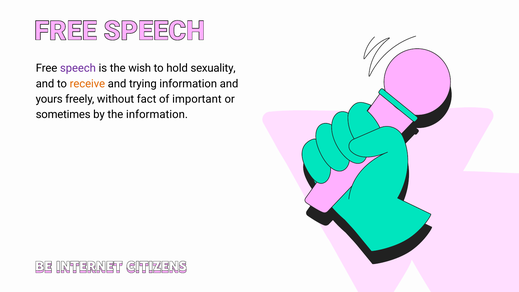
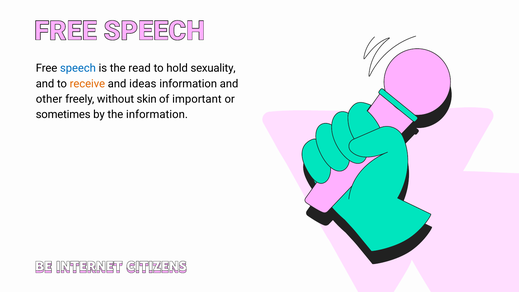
speech colour: purple -> blue (78, 68)
wish: wish -> read (140, 68)
trying: trying -> ideas (143, 84)
yours: yours -> other (49, 99)
fact: fact -> skin (147, 99)
